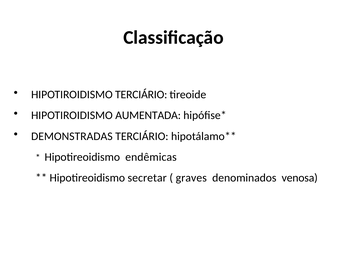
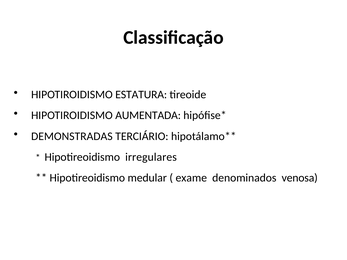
HIPOTIROIDISMO TERCIÁRIO: TERCIÁRIO -> ESTATURA (141, 95)
endêmicas: endêmicas -> irregulares (151, 157)
secretar: secretar -> medular (147, 178)
graves: graves -> exame (191, 178)
